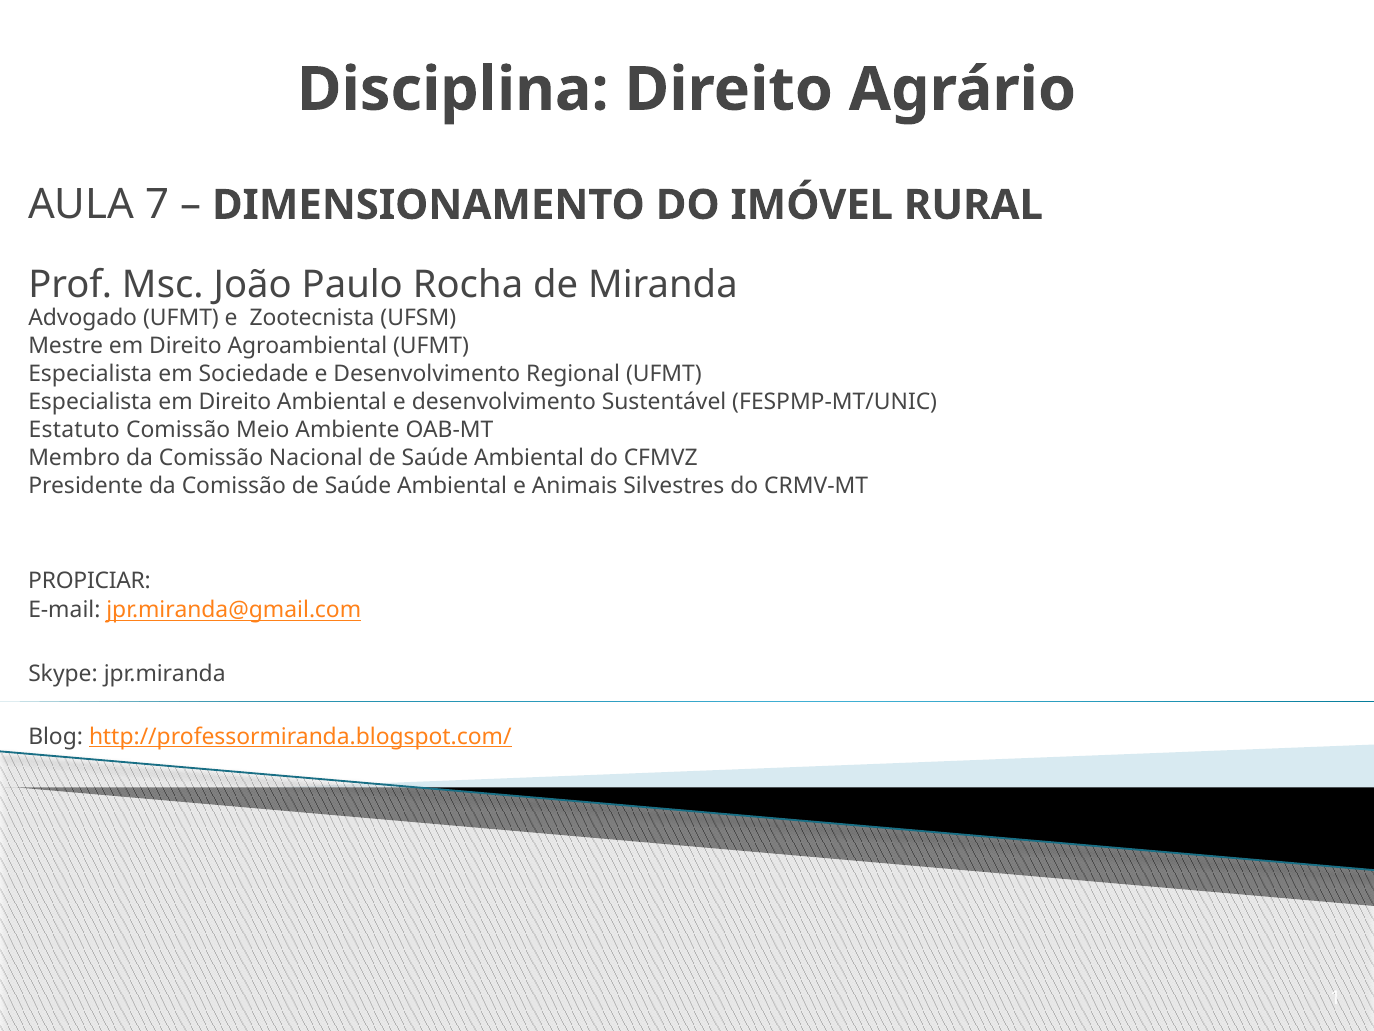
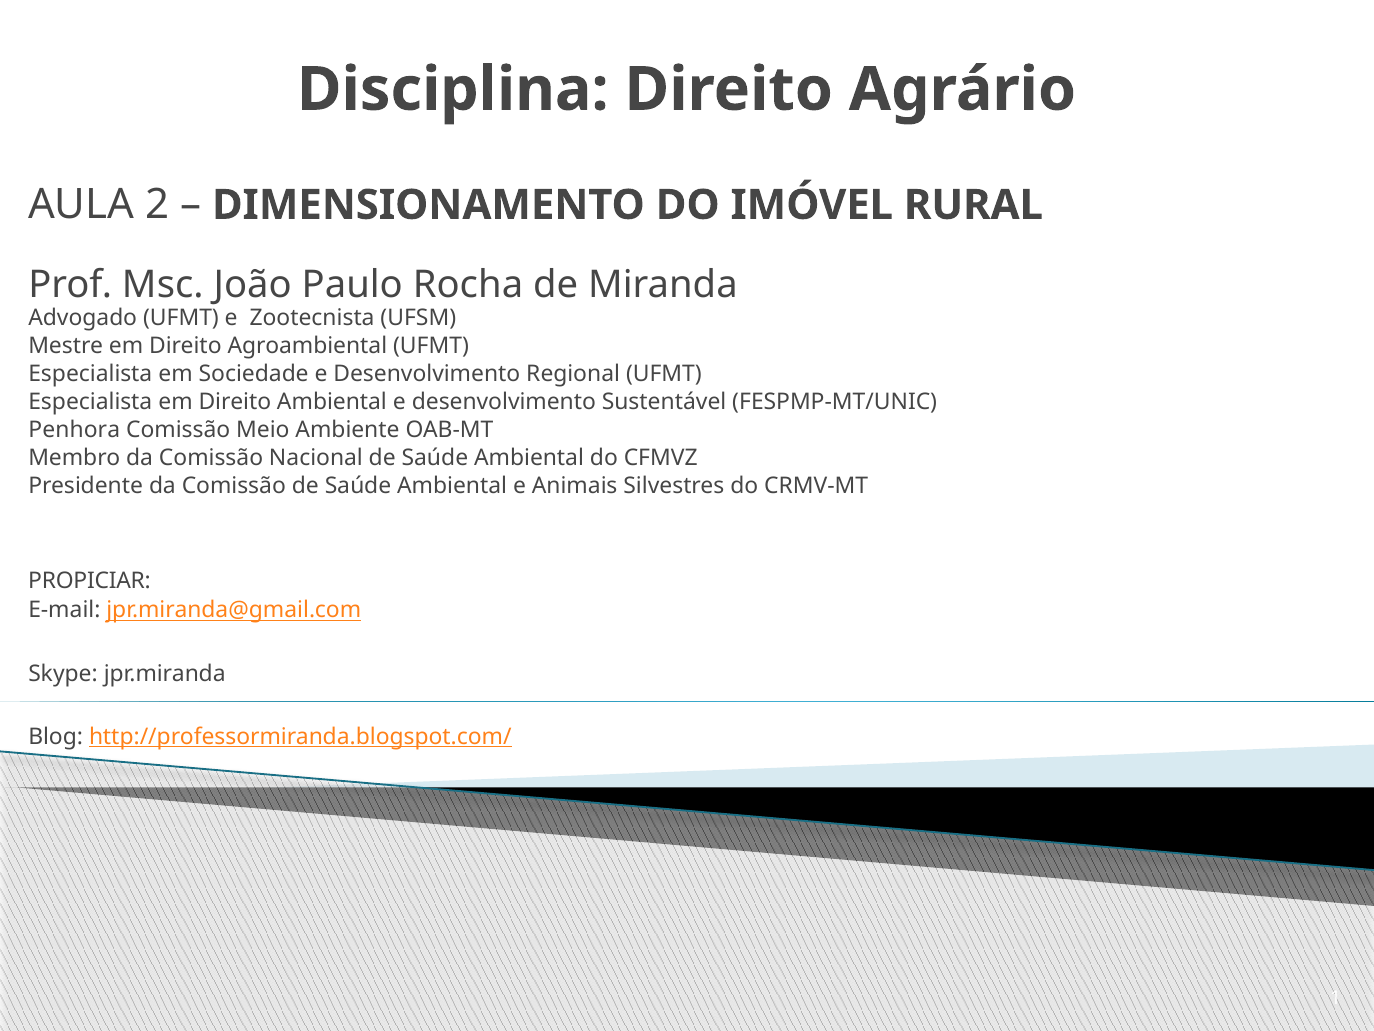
7: 7 -> 2 (157, 205)
Estatuto: Estatuto -> Penhora (74, 430)
